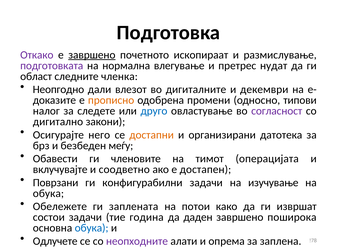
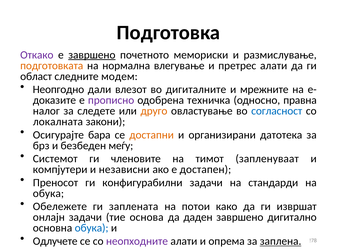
ископираат: ископираат -> мемориски (201, 55)
подготовката colour: purple -> orange (52, 66)
претрес нудат: нудат -> алати (274, 66)
членка: членка -> модем (119, 77)
декември: декември -> мрежните (264, 90)
прописно colour: orange -> purple (111, 101)
промени: промени -> техничка (209, 101)
типови: типови -> правна (300, 101)
друго colour: blue -> orange (154, 111)
согласност colour: purple -> blue (277, 111)
дигитално: дигитално -> локалната (58, 122)
него: него -> бара (99, 135)
Обавести: Обавести -> Системот (55, 159)
операцијата: операцијата -> запленуваат (267, 159)
вклучувајте: вклучувајте -> компјутери (60, 170)
соодветно: соодветно -> независни (124, 170)
Поврзани: Поврзани -> Преносот (55, 183)
изучување: изучување -> стандарди (273, 183)
состои: состои -> онлајн (49, 218)
година: година -> основа (147, 218)
поширока: поширока -> дигитално (292, 218)
заплена underline: none -> present (281, 242)
